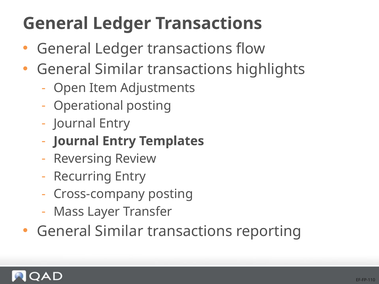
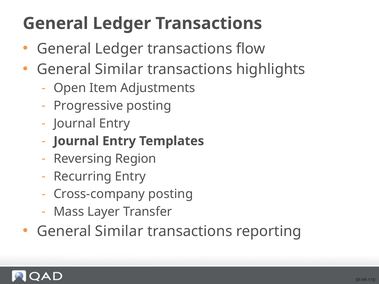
Operational: Operational -> Progressive (88, 106)
Review: Review -> Region (136, 159)
